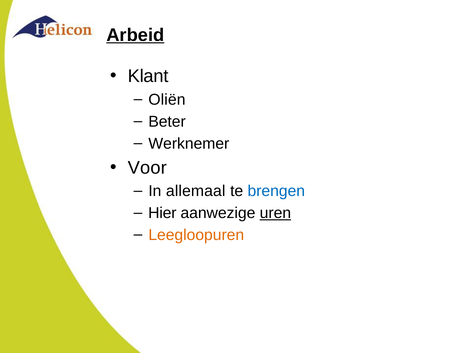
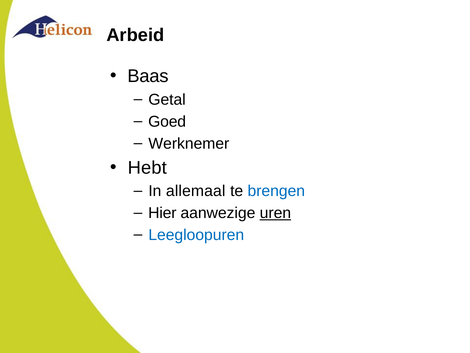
Arbeid underline: present -> none (135, 35)
Klant: Klant -> Baas (148, 76)
Oliën: Oliën -> Getal (167, 99)
Beter: Beter -> Goed (167, 121)
Voor: Voor -> Hebt (147, 167)
Leegloopuren colour: orange -> blue (196, 235)
